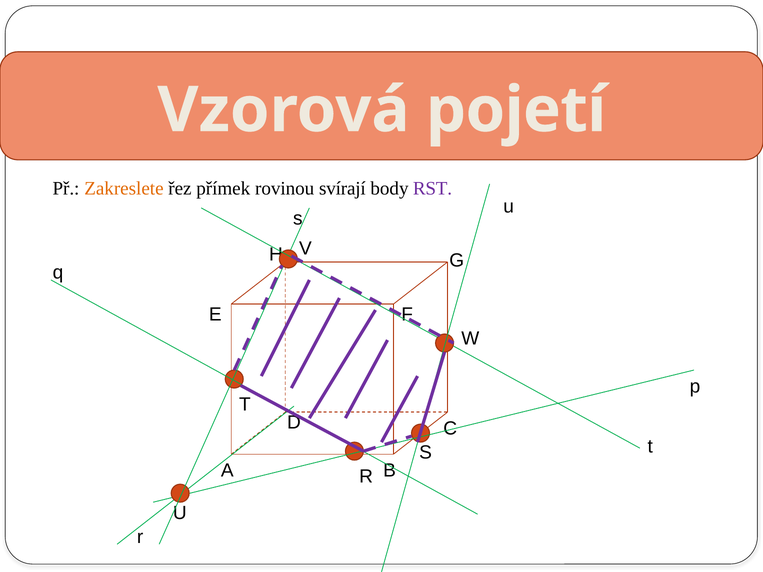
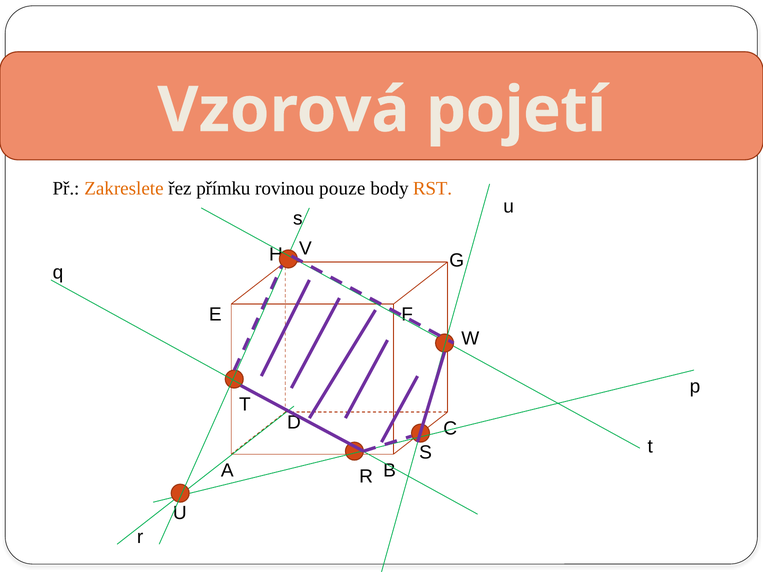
přímek: přímek -> přímku (223, 188)
svírají: svírají -> pouze (342, 188)
RST colour: purple -> orange (432, 188)
